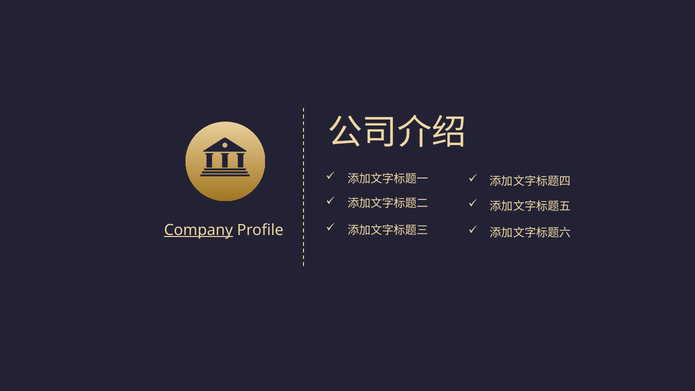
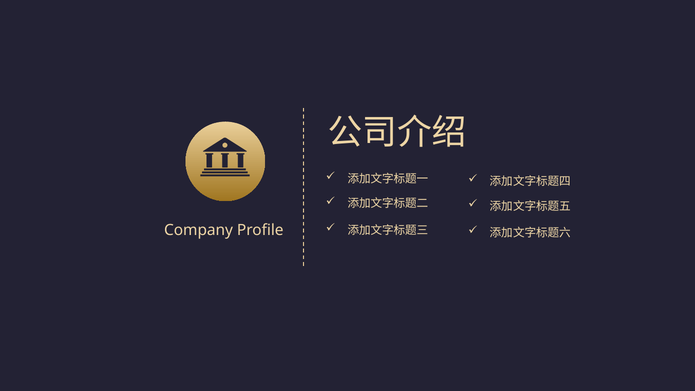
Company underline: present -> none (199, 230)
